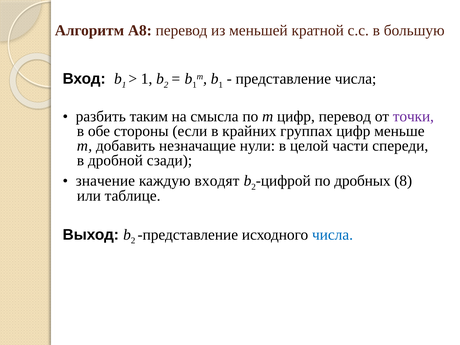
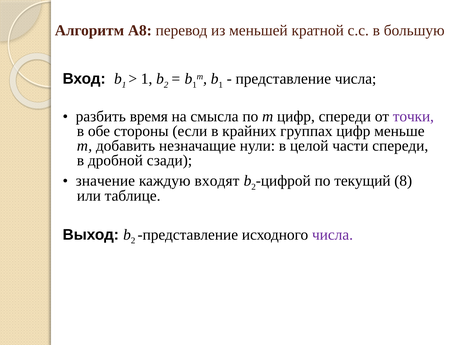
таким: таким -> время (149, 116)
цифр перевод: перевод -> спереди (345, 116)
дробных: дробных -> текущий (362, 181)
числа colour: blue -> purple (333, 235)
